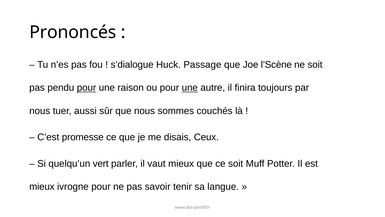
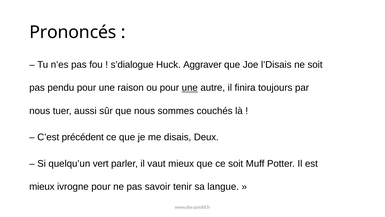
Passage: Passage -> Aggraver (202, 65)
l’Scène: l’Scène -> l’Disais (276, 65)
pour underline: present -> none (87, 88)
promesse: promesse -> précédent (83, 137)
Ceux: Ceux -> Deux (206, 137)
